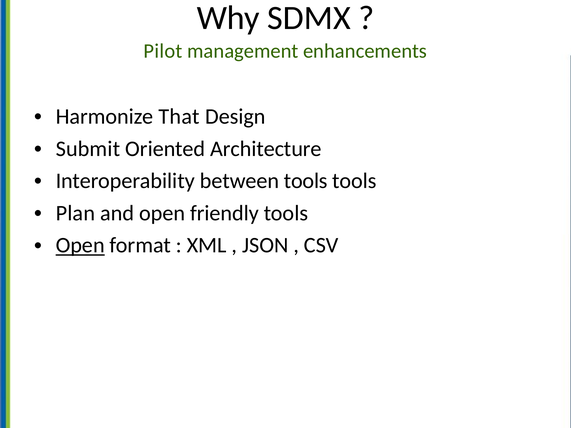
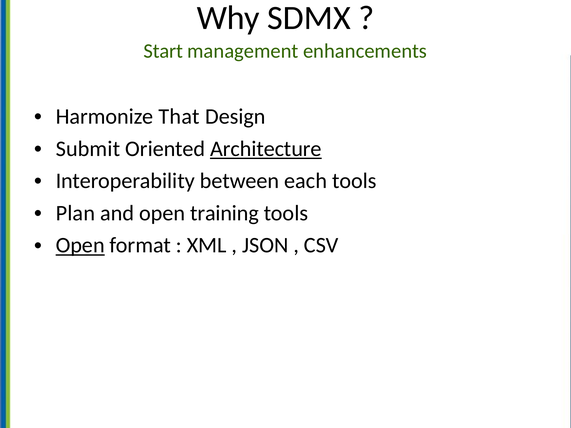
Pilot: Pilot -> Start (163, 51)
Architecture underline: none -> present (266, 149)
between tools: tools -> each (306, 181)
friendly: friendly -> training (225, 213)
